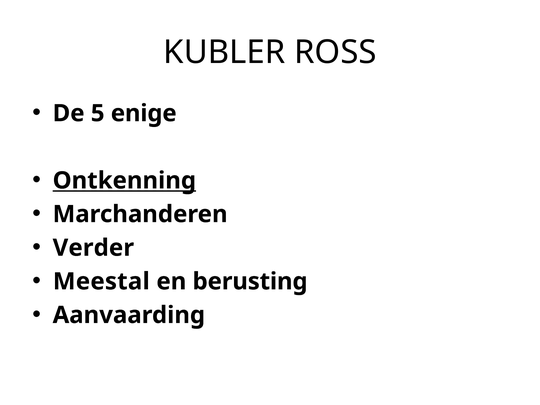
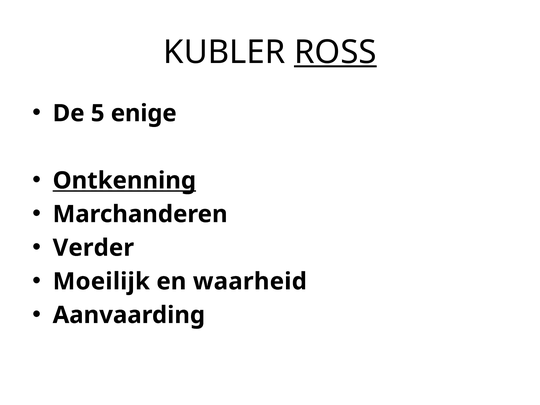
ROSS underline: none -> present (335, 52)
Meestal: Meestal -> Moeilijk (101, 281)
berusting: berusting -> waarheid (250, 281)
